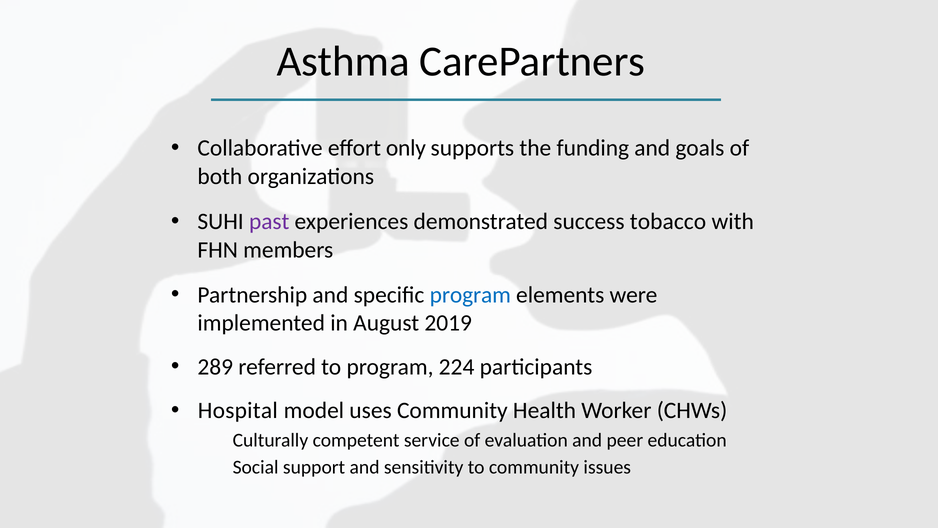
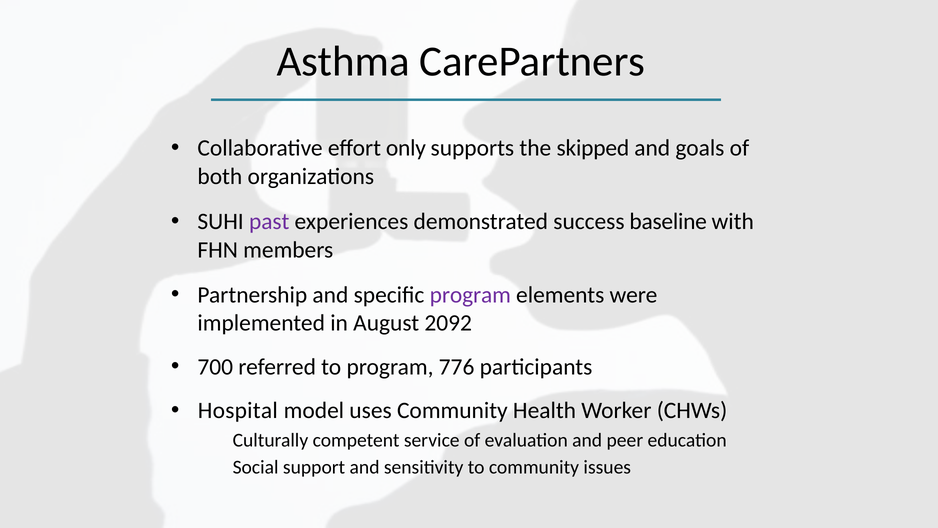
funding: funding -> skipped (593, 148)
tobacco: tobacco -> baseline (668, 221)
program colour: blue -> purple (470, 295)
2019: 2019 -> 2092 (448, 323)
289: 289 -> 700 (215, 367)
224: 224 -> 776 (457, 367)
